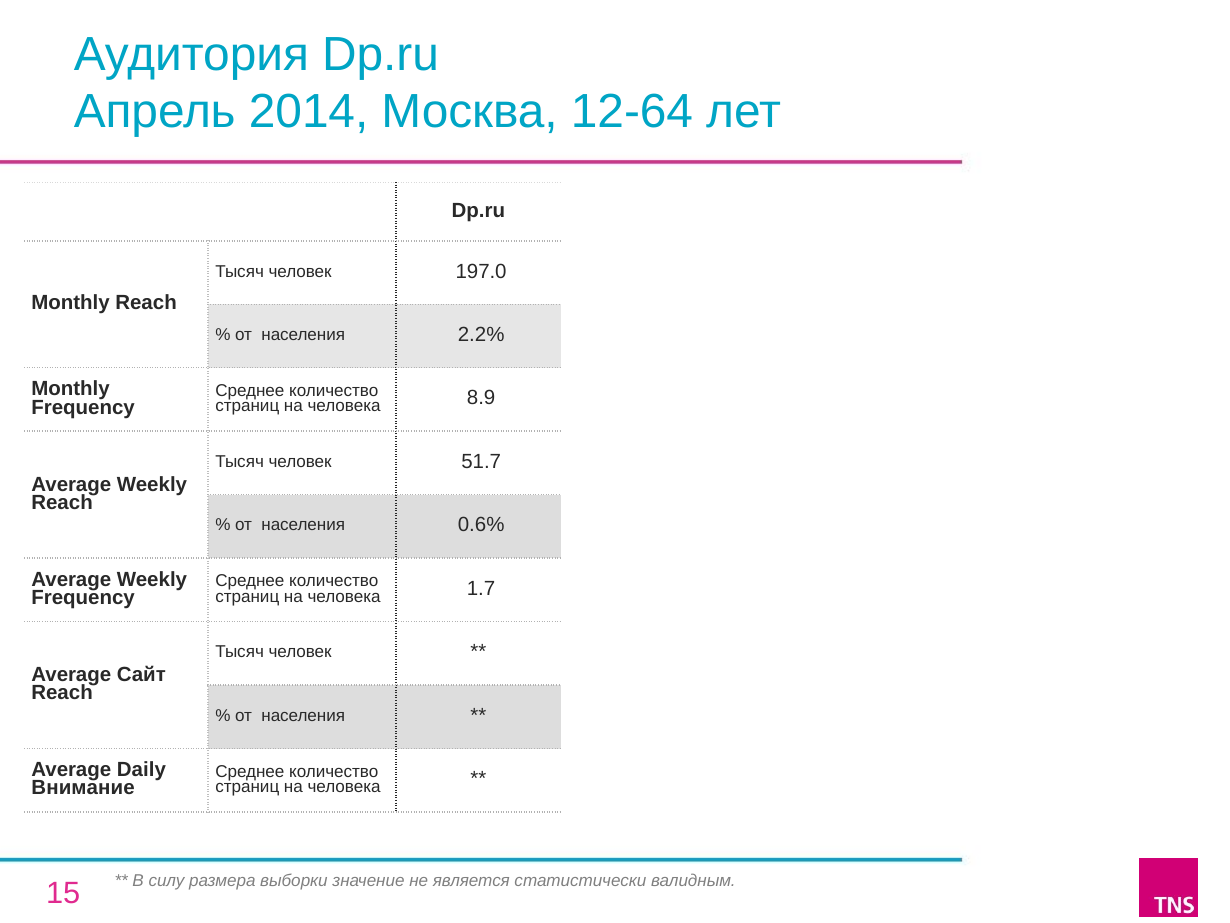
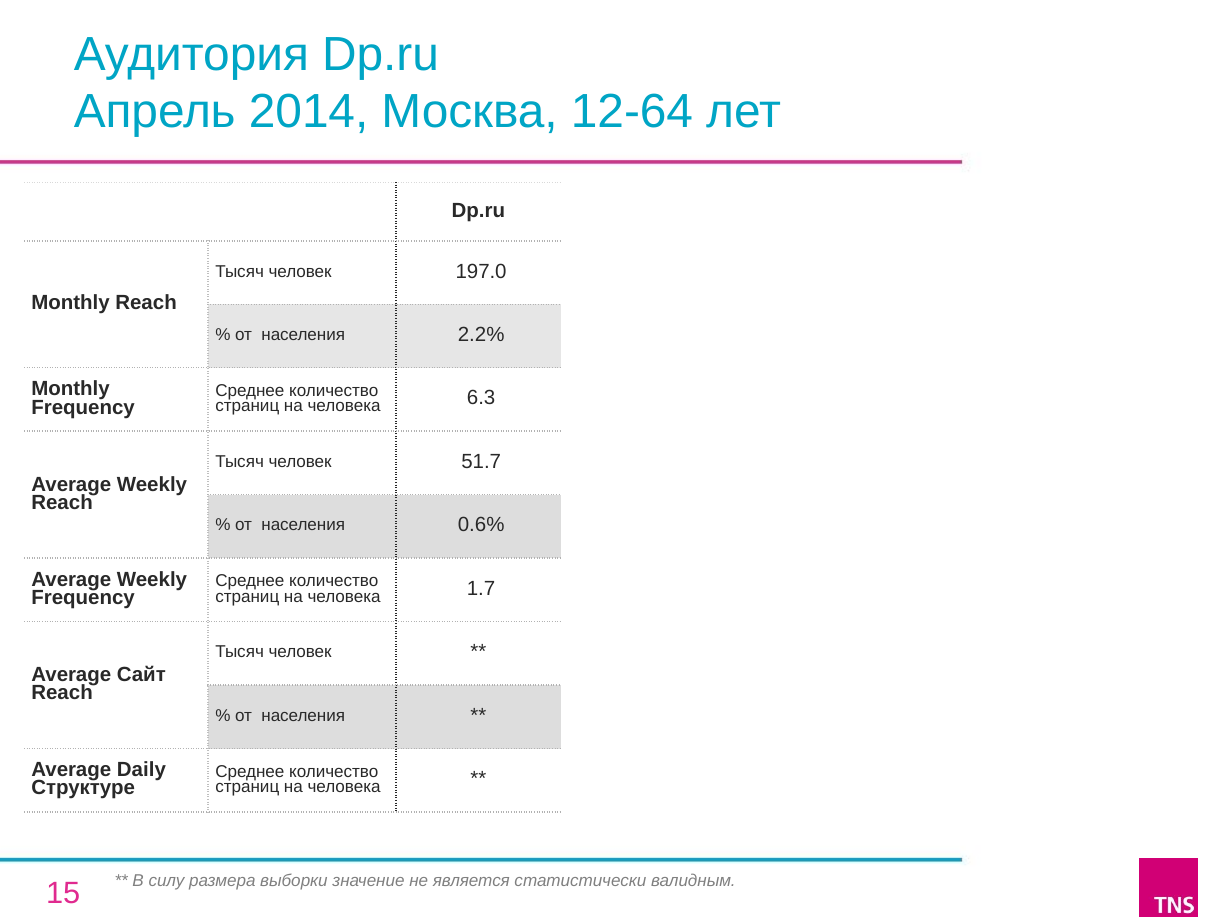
8.9: 8.9 -> 6.3 (481, 398)
Внимание: Внимание -> Структуре (83, 788)
